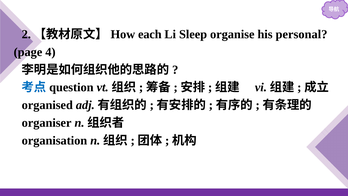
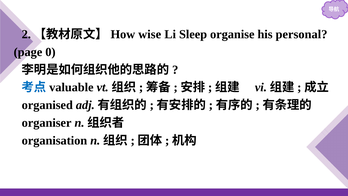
each: each -> wise (150, 34)
4: 4 -> 0 (50, 52)
question: question -> valuable (71, 87)
